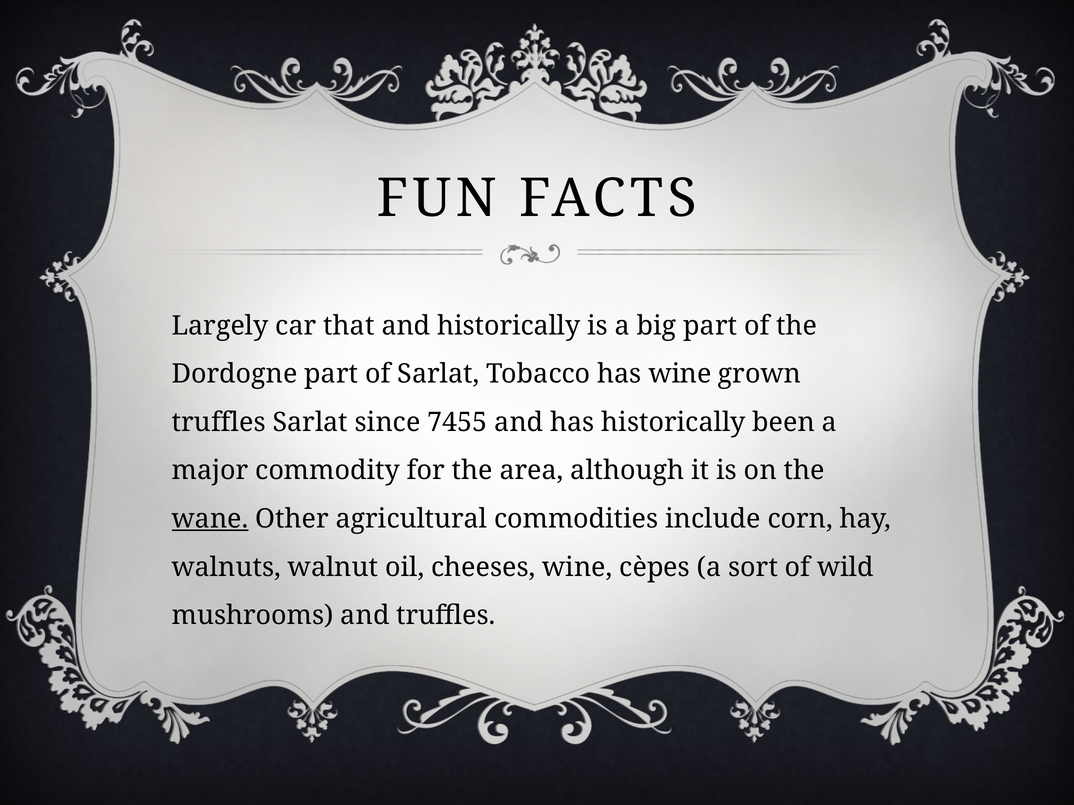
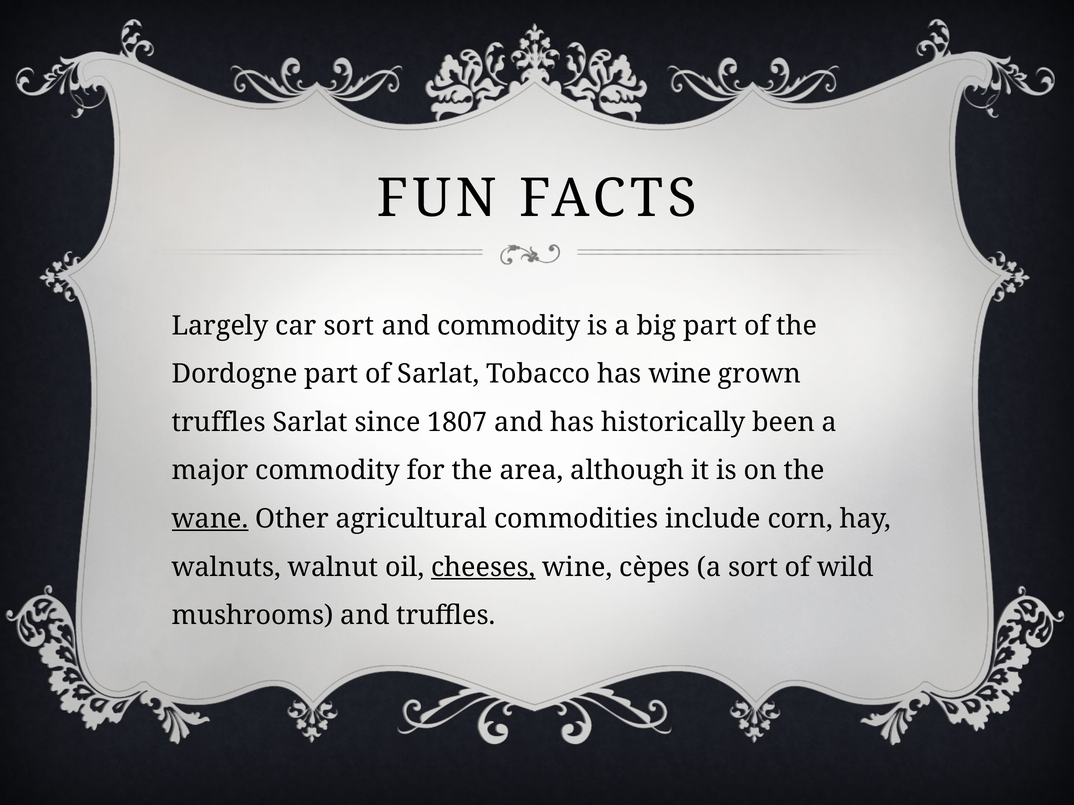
car that: that -> sort (349, 326)
and historically: historically -> commodity (509, 326)
7455: 7455 -> 1807 (457, 423)
cheeses underline: none -> present (483, 568)
